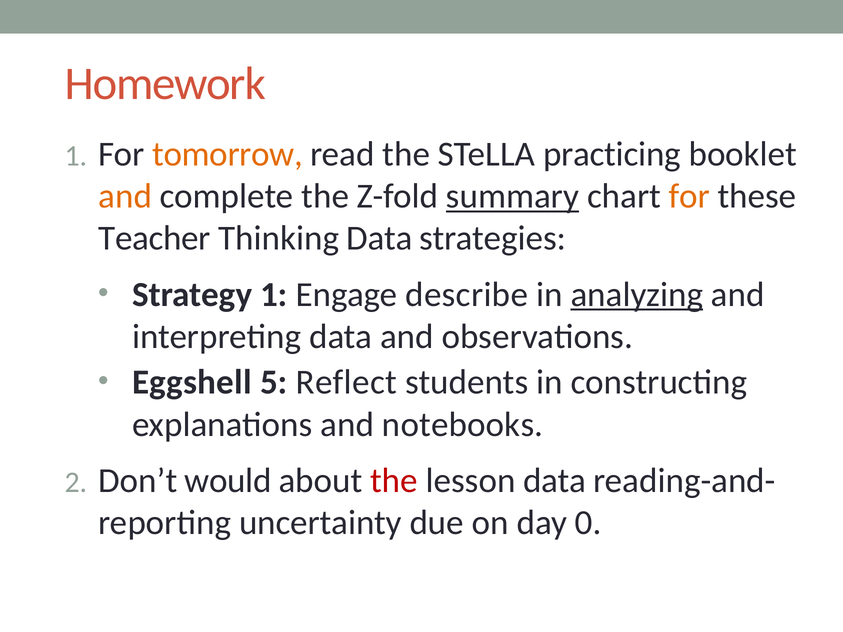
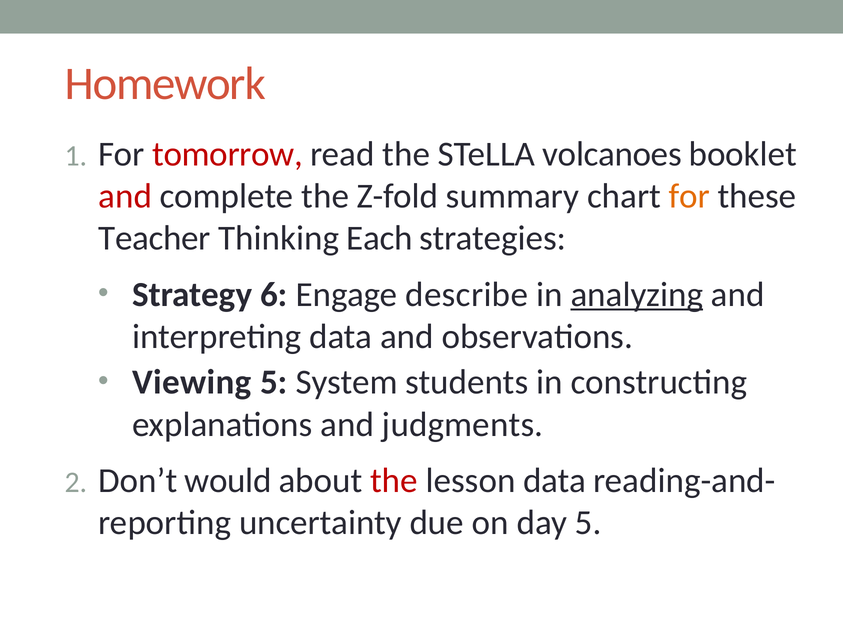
tomorrow colour: orange -> red (228, 154)
practicing: practicing -> volcanoes (612, 154)
and colour: orange -> red (125, 196)
summary underline: present -> none (512, 196)
Thinking Data: Data -> Each (379, 238)
Strategy 1: 1 -> 6 (274, 295)
Eggshell: Eggshell -> Viewing (192, 383)
Reflect: Reflect -> System (347, 383)
notebooks: notebooks -> judgments (463, 425)
day 0: 0 -> 5 (588, 523)
